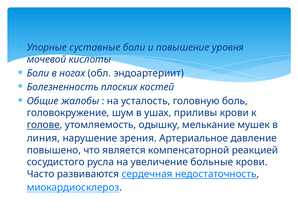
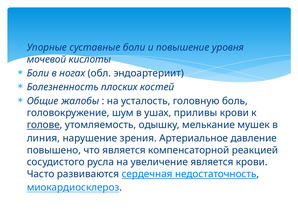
увеличение больные: больные -> является (212, 162)
